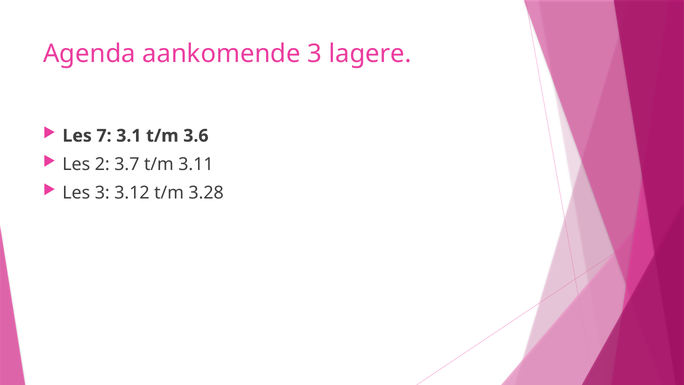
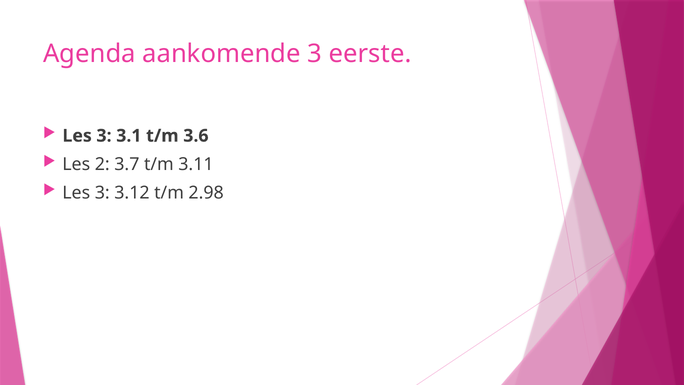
lagere: lagere -> eerste (370, 54)
7: 7 -> 3 (104, 136)
3.28: 3.28 -> 2.98 (206, 193)
